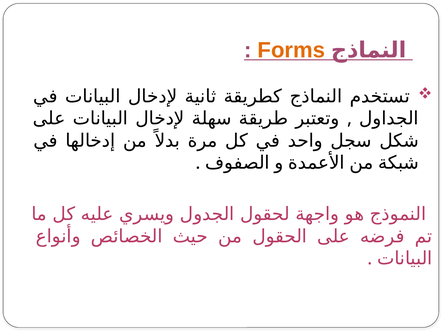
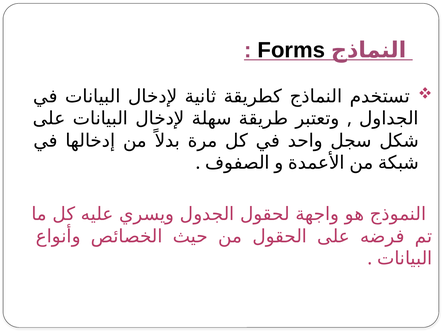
Forms colour: orange -> black (291, 50)
